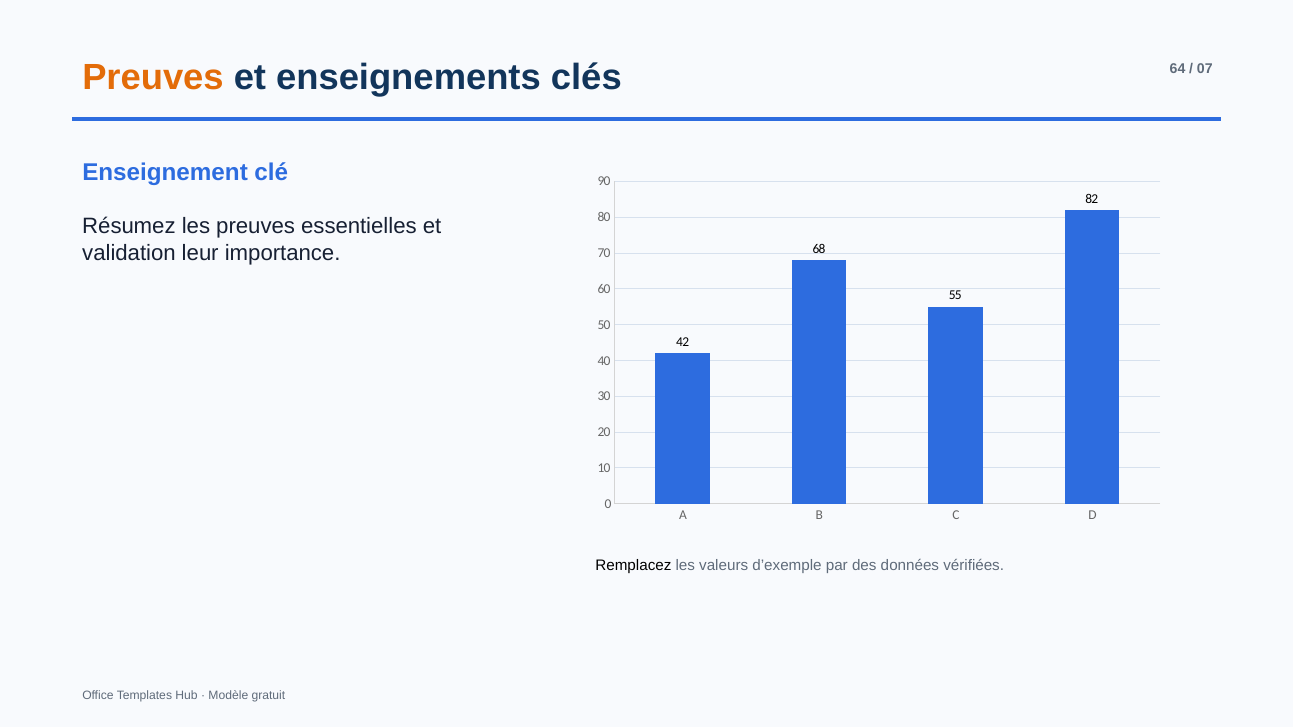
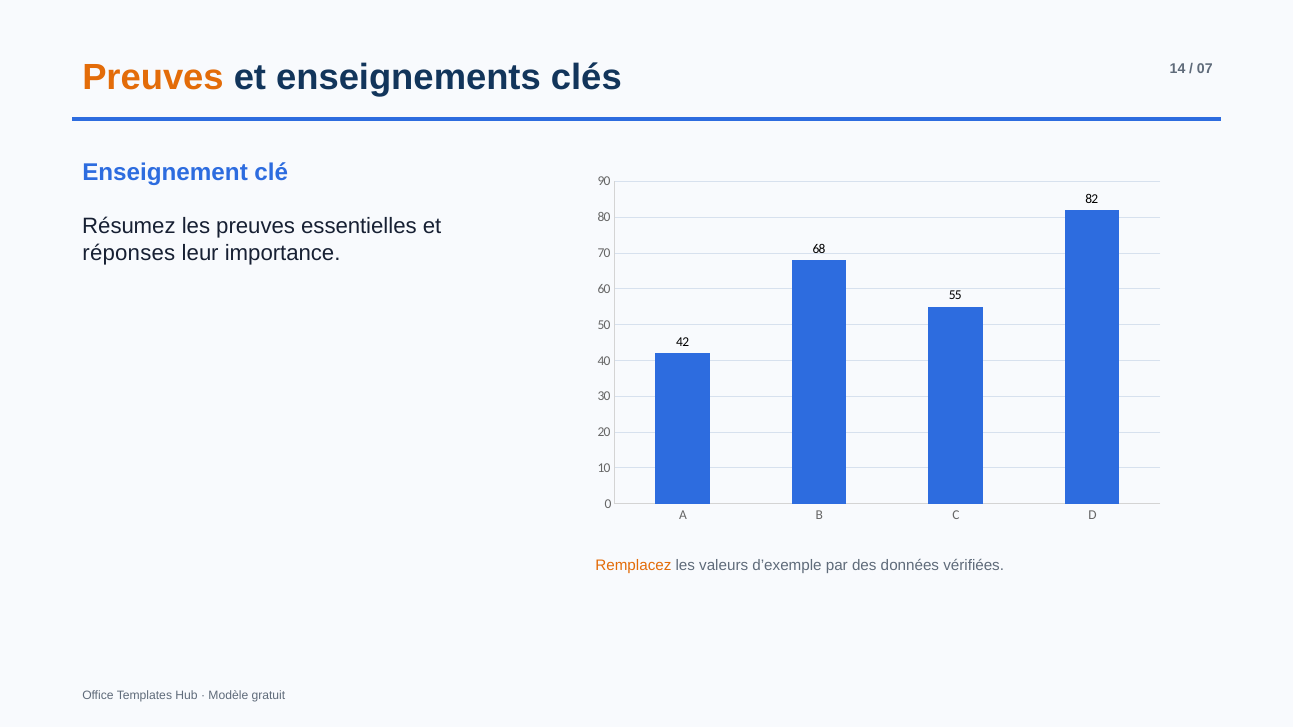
64: 64 -> 14 (1178, 69)
validation: validation -> réponses (129, 253)
Remplacez colour: black -> orange (633, 565)
